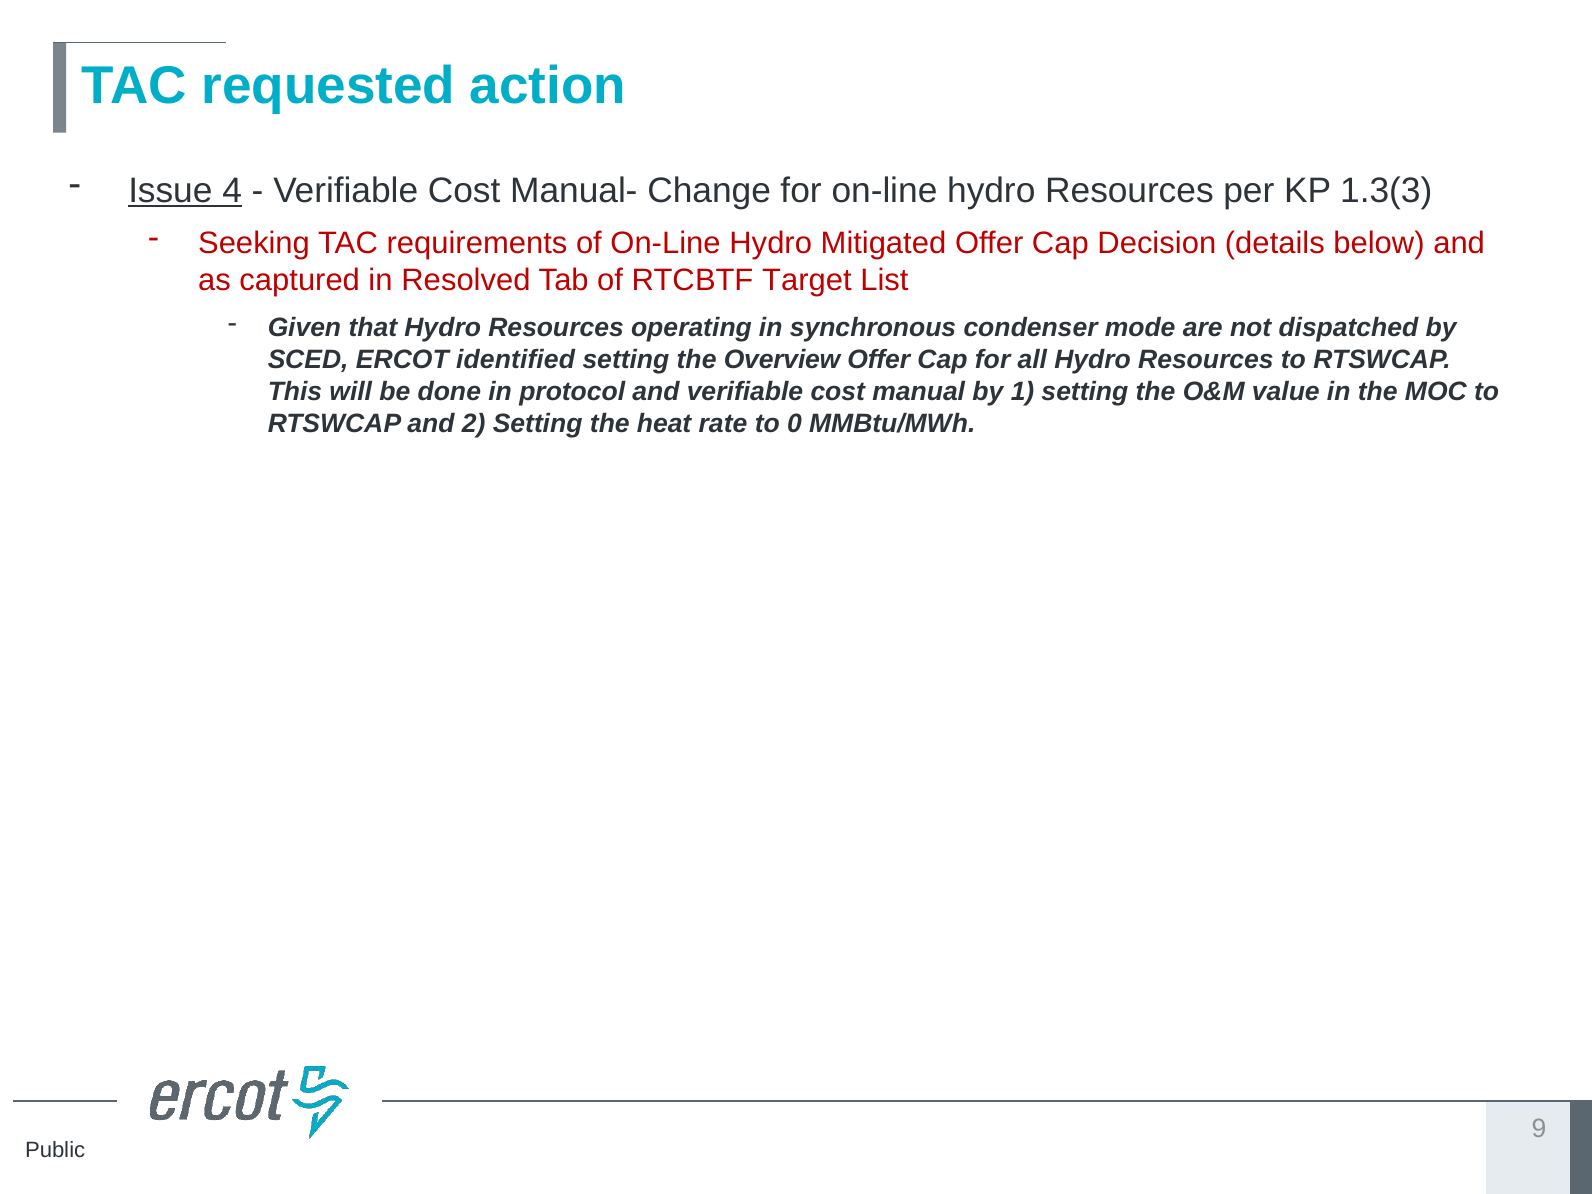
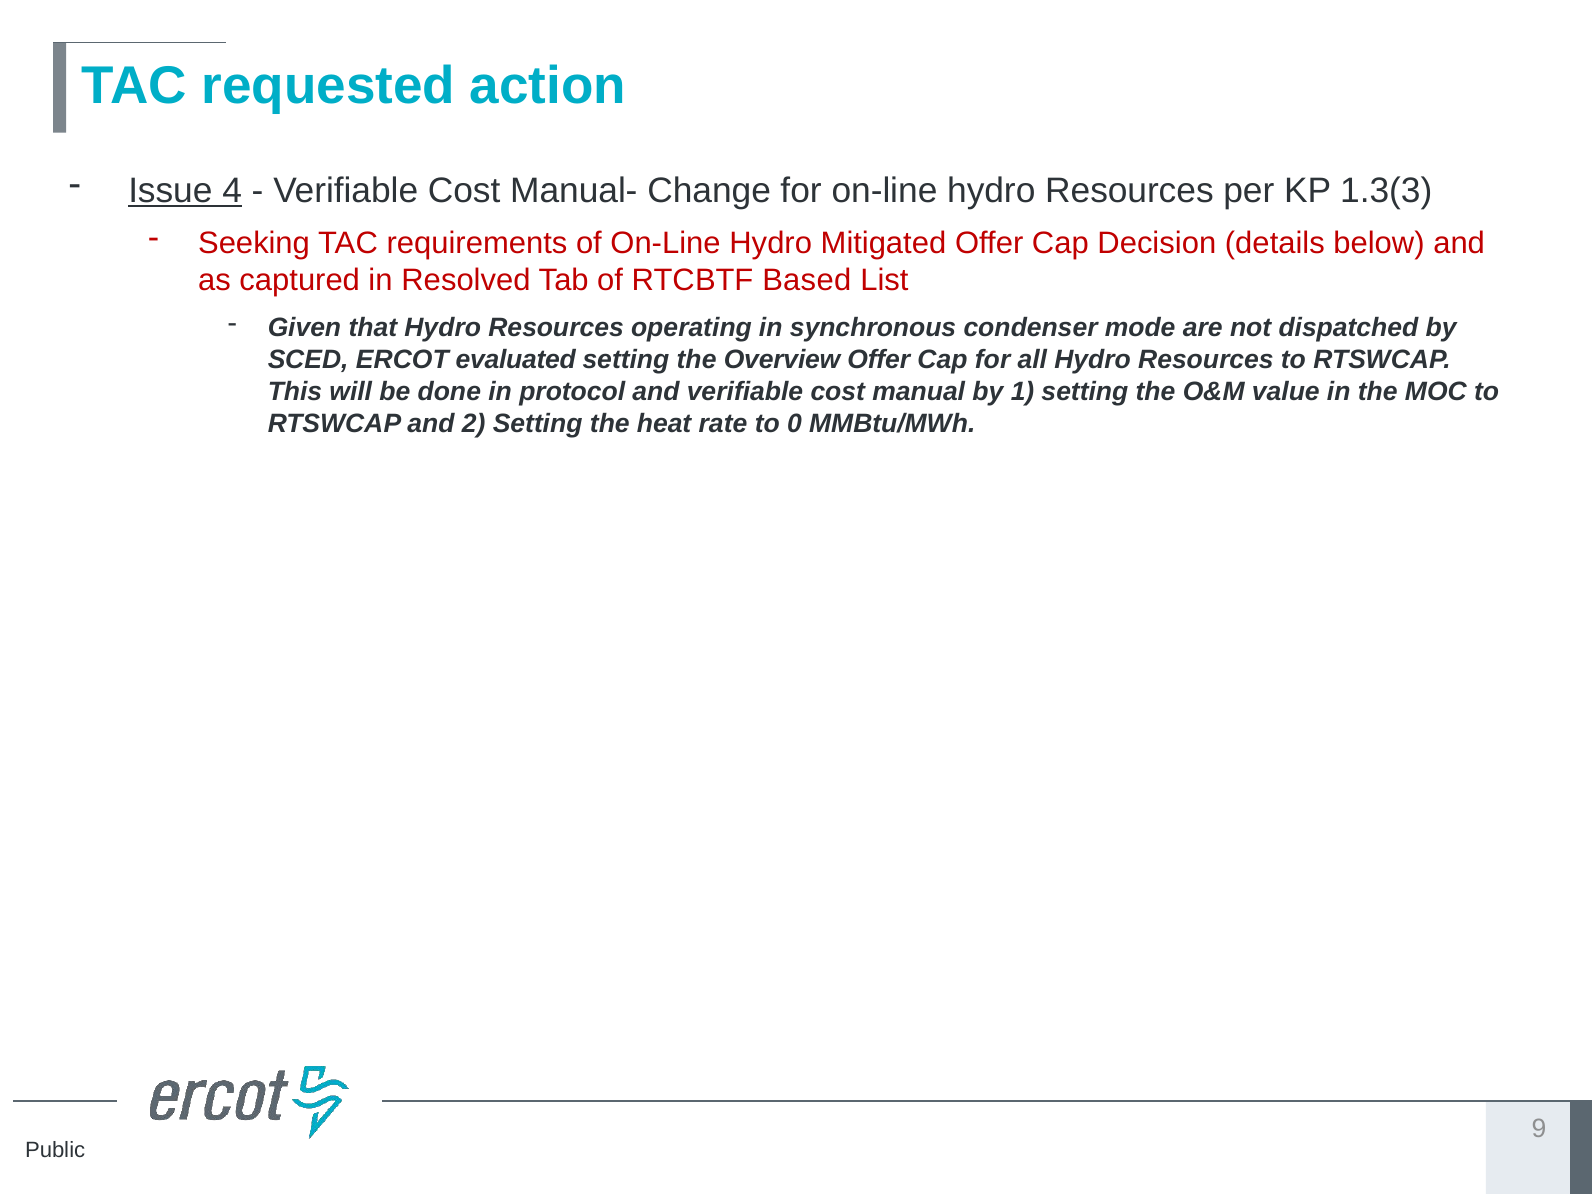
Target: Target -> Based (807, 281)
identified: identified -> evaluated (516, 360)
